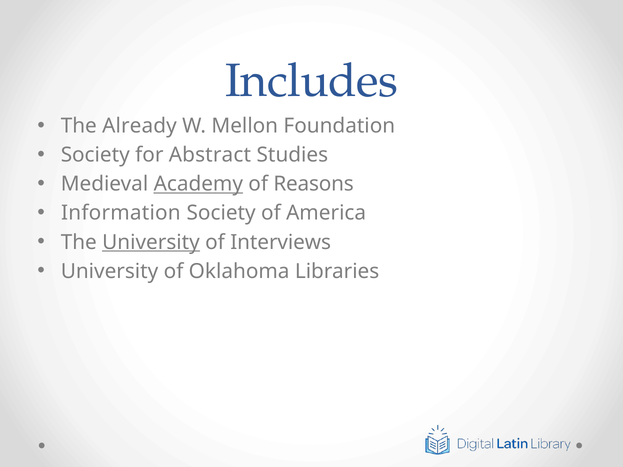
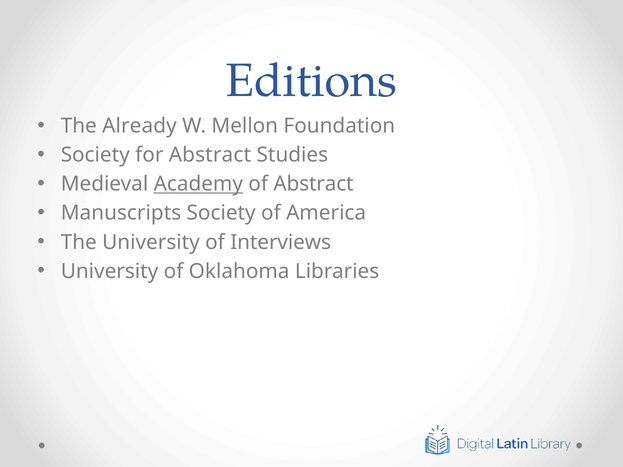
Includes: Includes -> Editions (311, 81)
of Reasons: Reasons -> Abstract (314, 184)
Information: Information -> Manuscripts (121, 213)
University underline: present -> none (151, 242)
